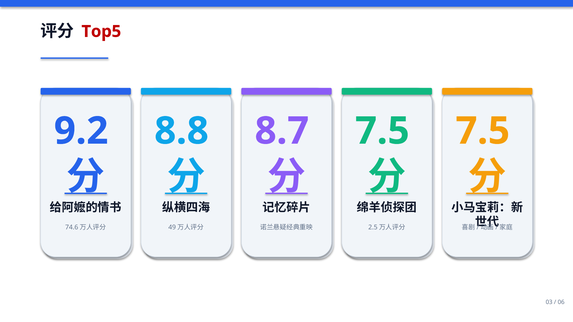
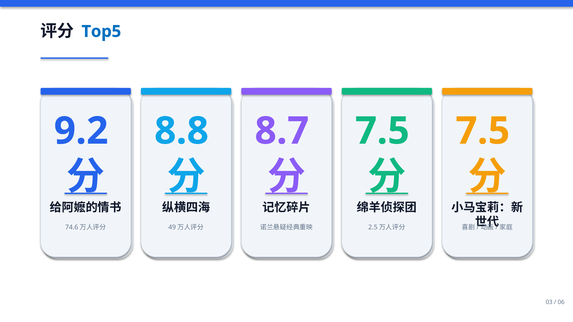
Top5 colour: red -> blue (101, 31)
